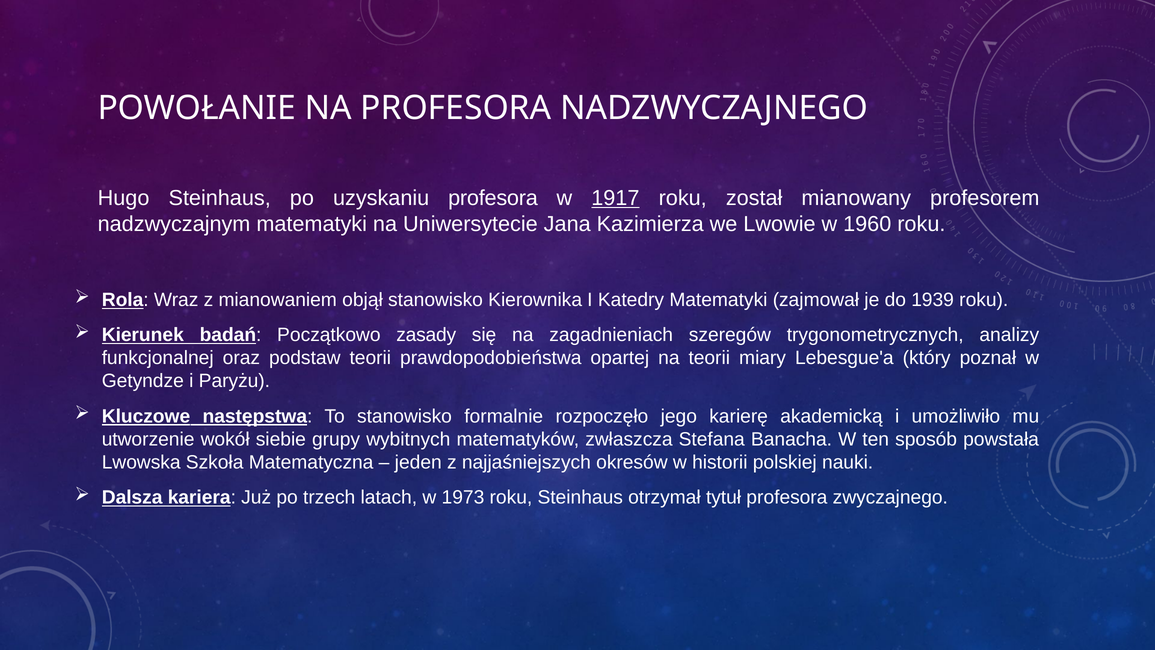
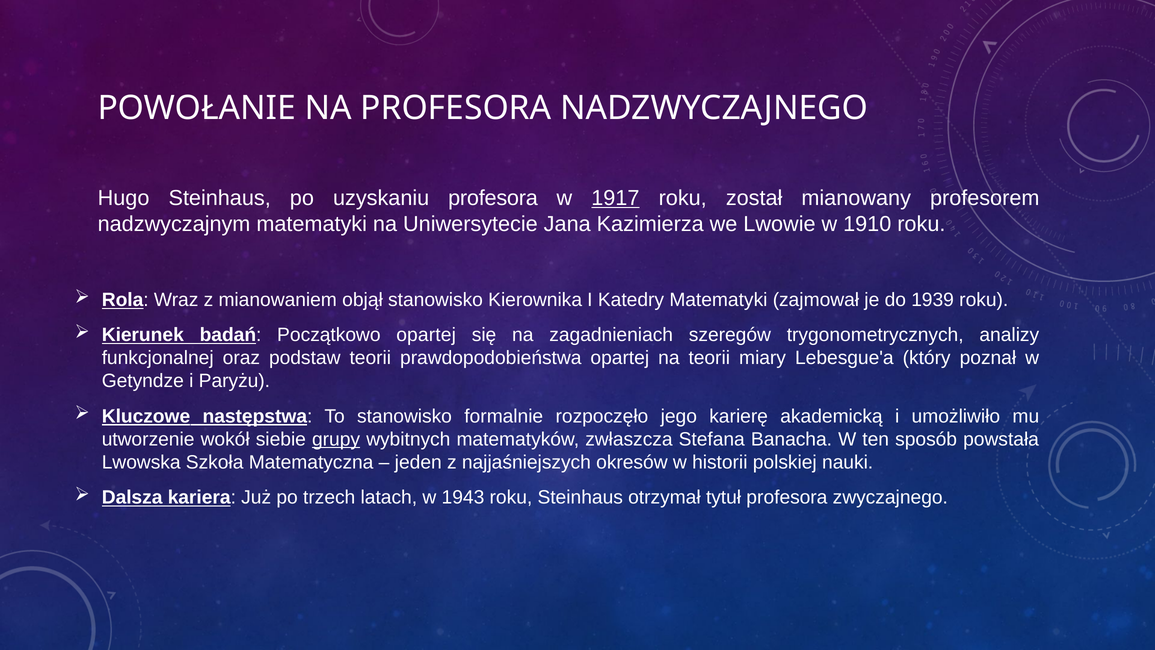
1960: 1960 -> 1910 (867, 224)
Początkowo zasady: zasady -> opartej (426, 335)
grupy underline: none -> present (336, 439)
1973: 1973 -> 1943 (463, 497)
